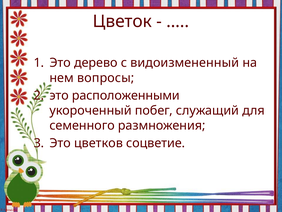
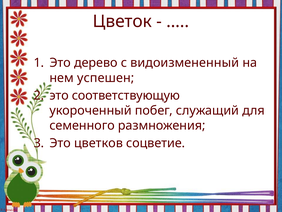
вопросы: вопросы -> успешен (106, 78)
расположенными: расположенными -> соответствующую (126, 95)
